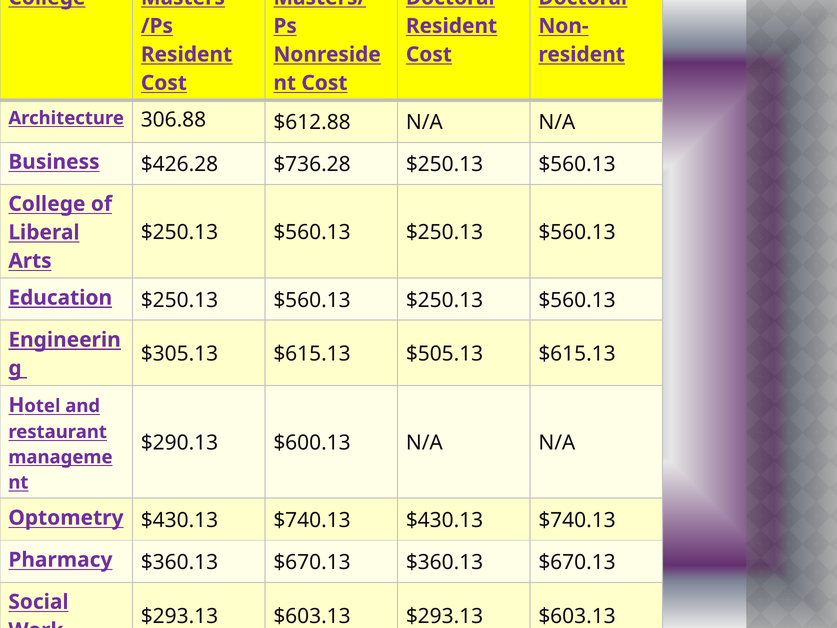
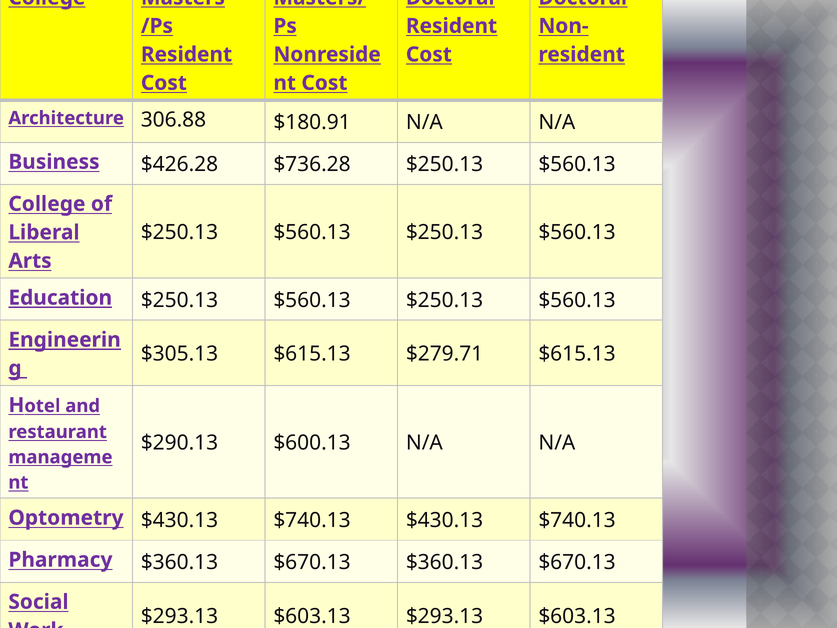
$612.88: $612.88 -> $180.91 (312, 122)
$505.13: $505.13 -> $279.71 (445, 354)
